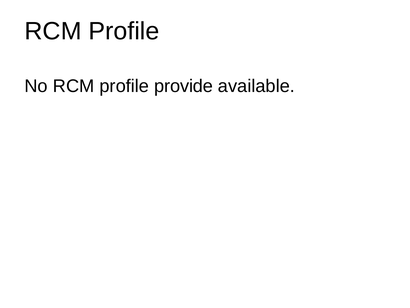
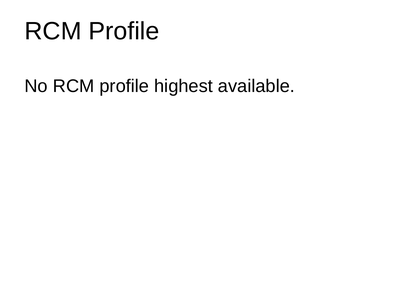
provide: provide -> highest (184, 86)
